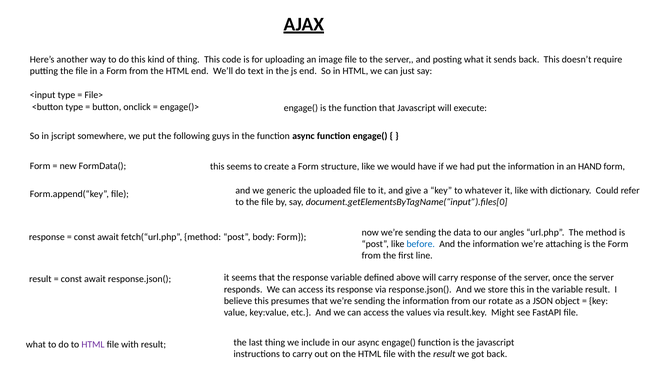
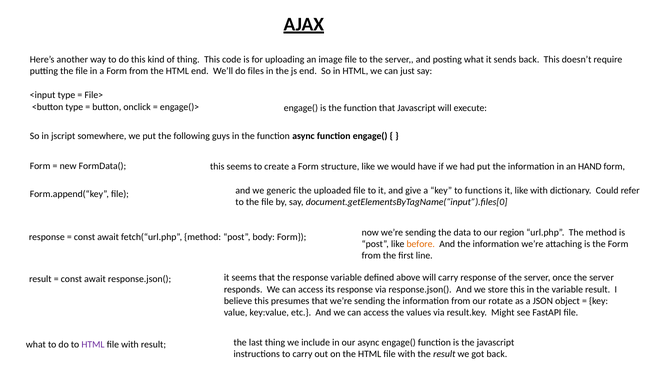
text: text -> files (256, 71)
whatever: whatever -> functions (484, 190)
angles: angles -> region (512, 232)
before colour: blue -> orange (421, 244)
